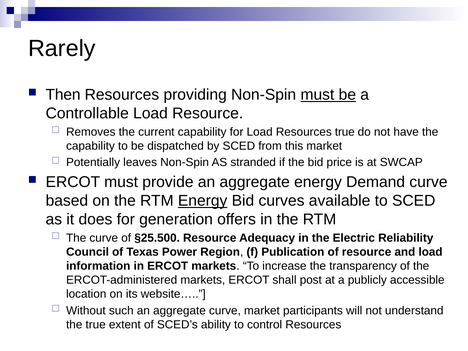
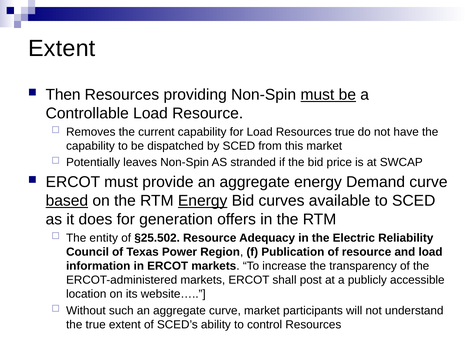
Rarely: Rarely -> Extent (62, 48)
based underline: none -> present (67, 201)
The curve: curve -> entity (104, 238)
§25.500: §25.500 -> §25.502 (157, 238)
